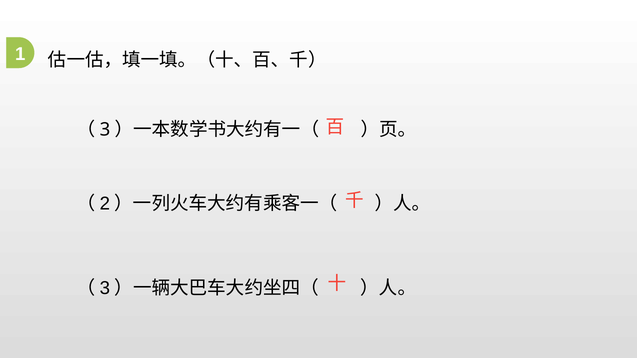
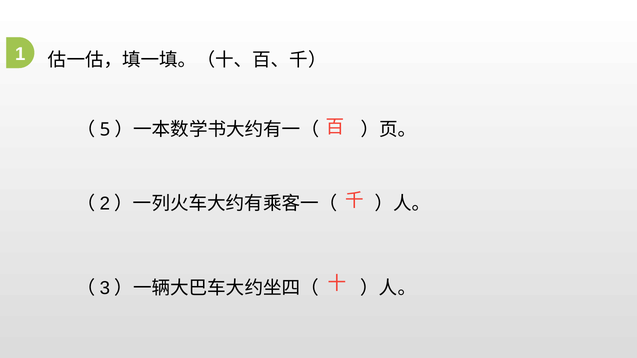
3: 3 -> 5 (105, 130)
